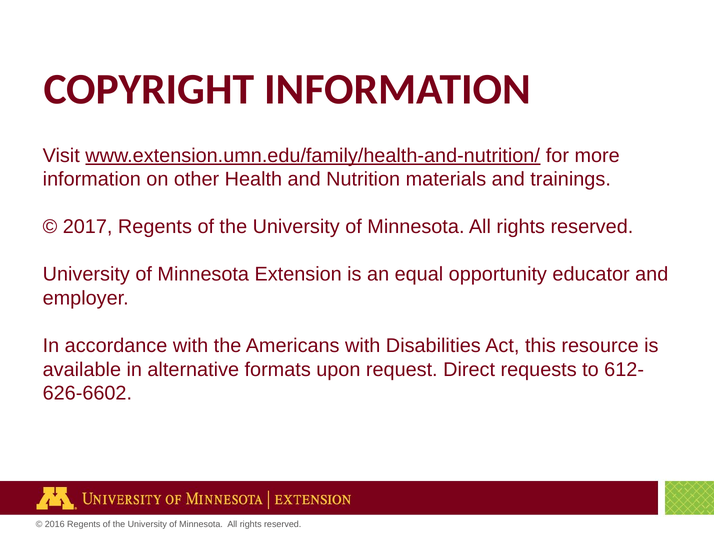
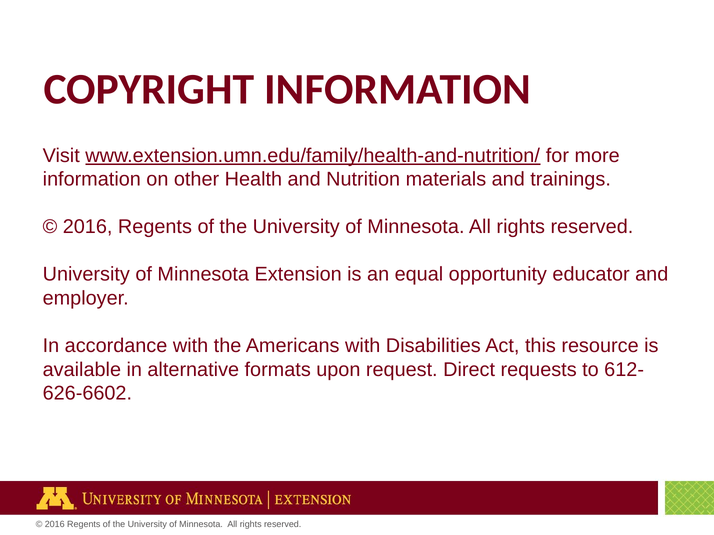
2017: 2017 -> 2016 (88, 227)
